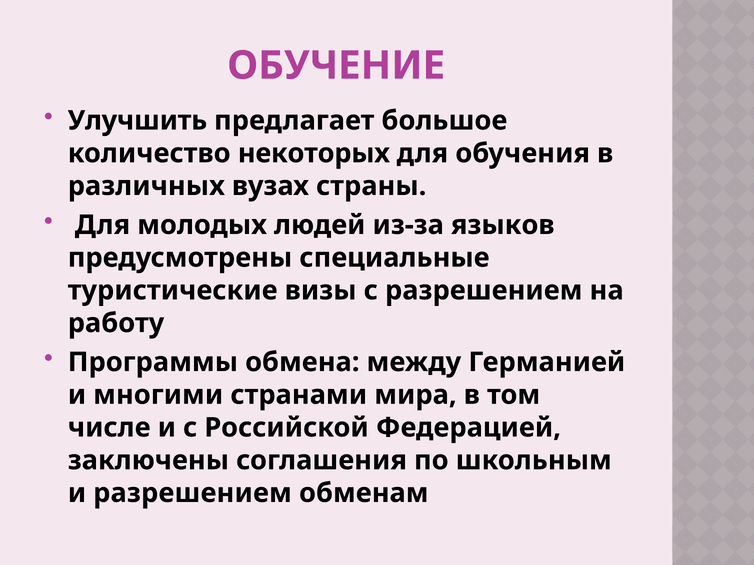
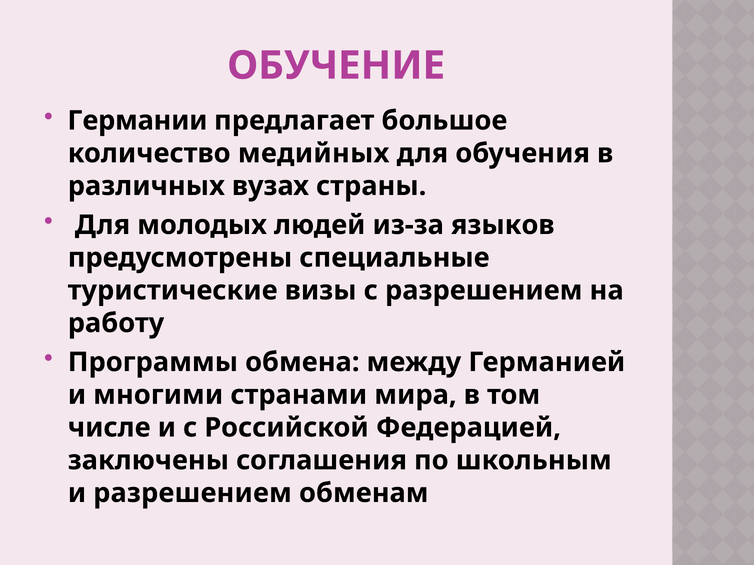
Улучшить: Улучшить -> Германии (137, 121)
некоторых: некоторых -> медийных (314, 153)
